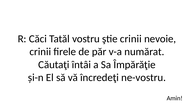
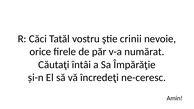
crinii: crinii -> orice (40, 52)
ne-vostru: ne-vostru -> ne-ceresc (144, 78)
